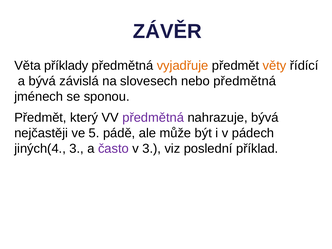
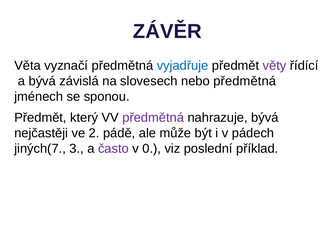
příklady: příklady -> vyznačí (66, 66)
vyjadřuje colour: orange -> blue (183, 66)
věty colour: orange -> purple (275, 66)
5: 5 -> 2 (94, 133)
jiných(4: jiných(4 -> jiných(7 (40, 149)
v 3: 3 -> 0 (152, 149)
